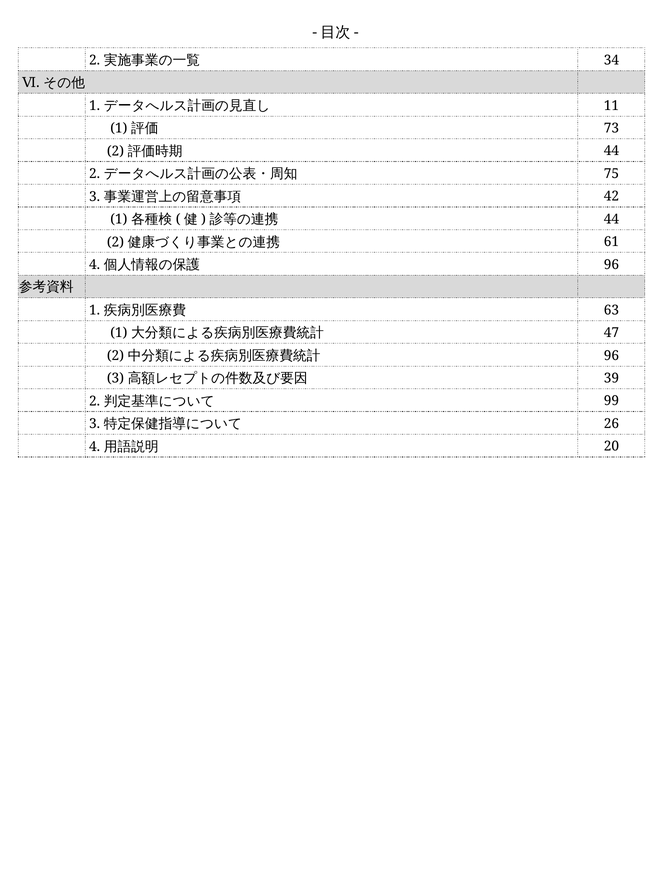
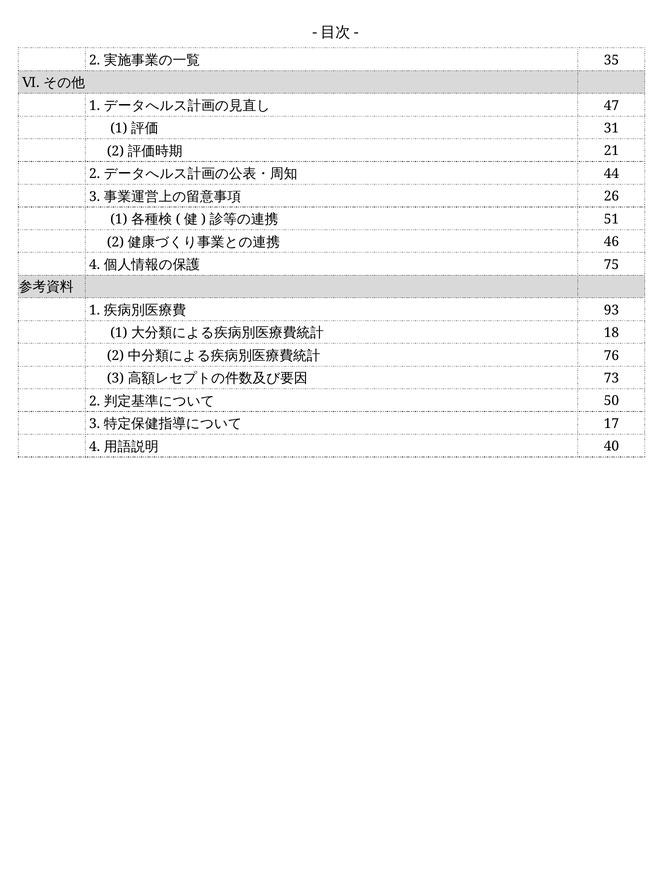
34: 34 -> 35 (611, 60)
11: 11 -> 47 (611, 105)
73: 73 -> 31 (611, 128)
44: 44 -> 21 (611, 151)
75: 75 -> 44 (611, 174)
42: 42 -> 26 (611, 196)
44: 44 -> 51 (611, 219)
61: 61 -> 46 (611, 242)
96: 96 -> 75 (611, 264)
63: 63 -> 93 (611, 310)
47: 47 -> 18 (611, 333)
96: 96 -> 76 (611, 355)
39: 39 -> 73 (611, 378)
99: 99 -> 50 (611, 401)
26: 26 -> 17 (611, 424)
20: 20 -> 40 (611, 446)
